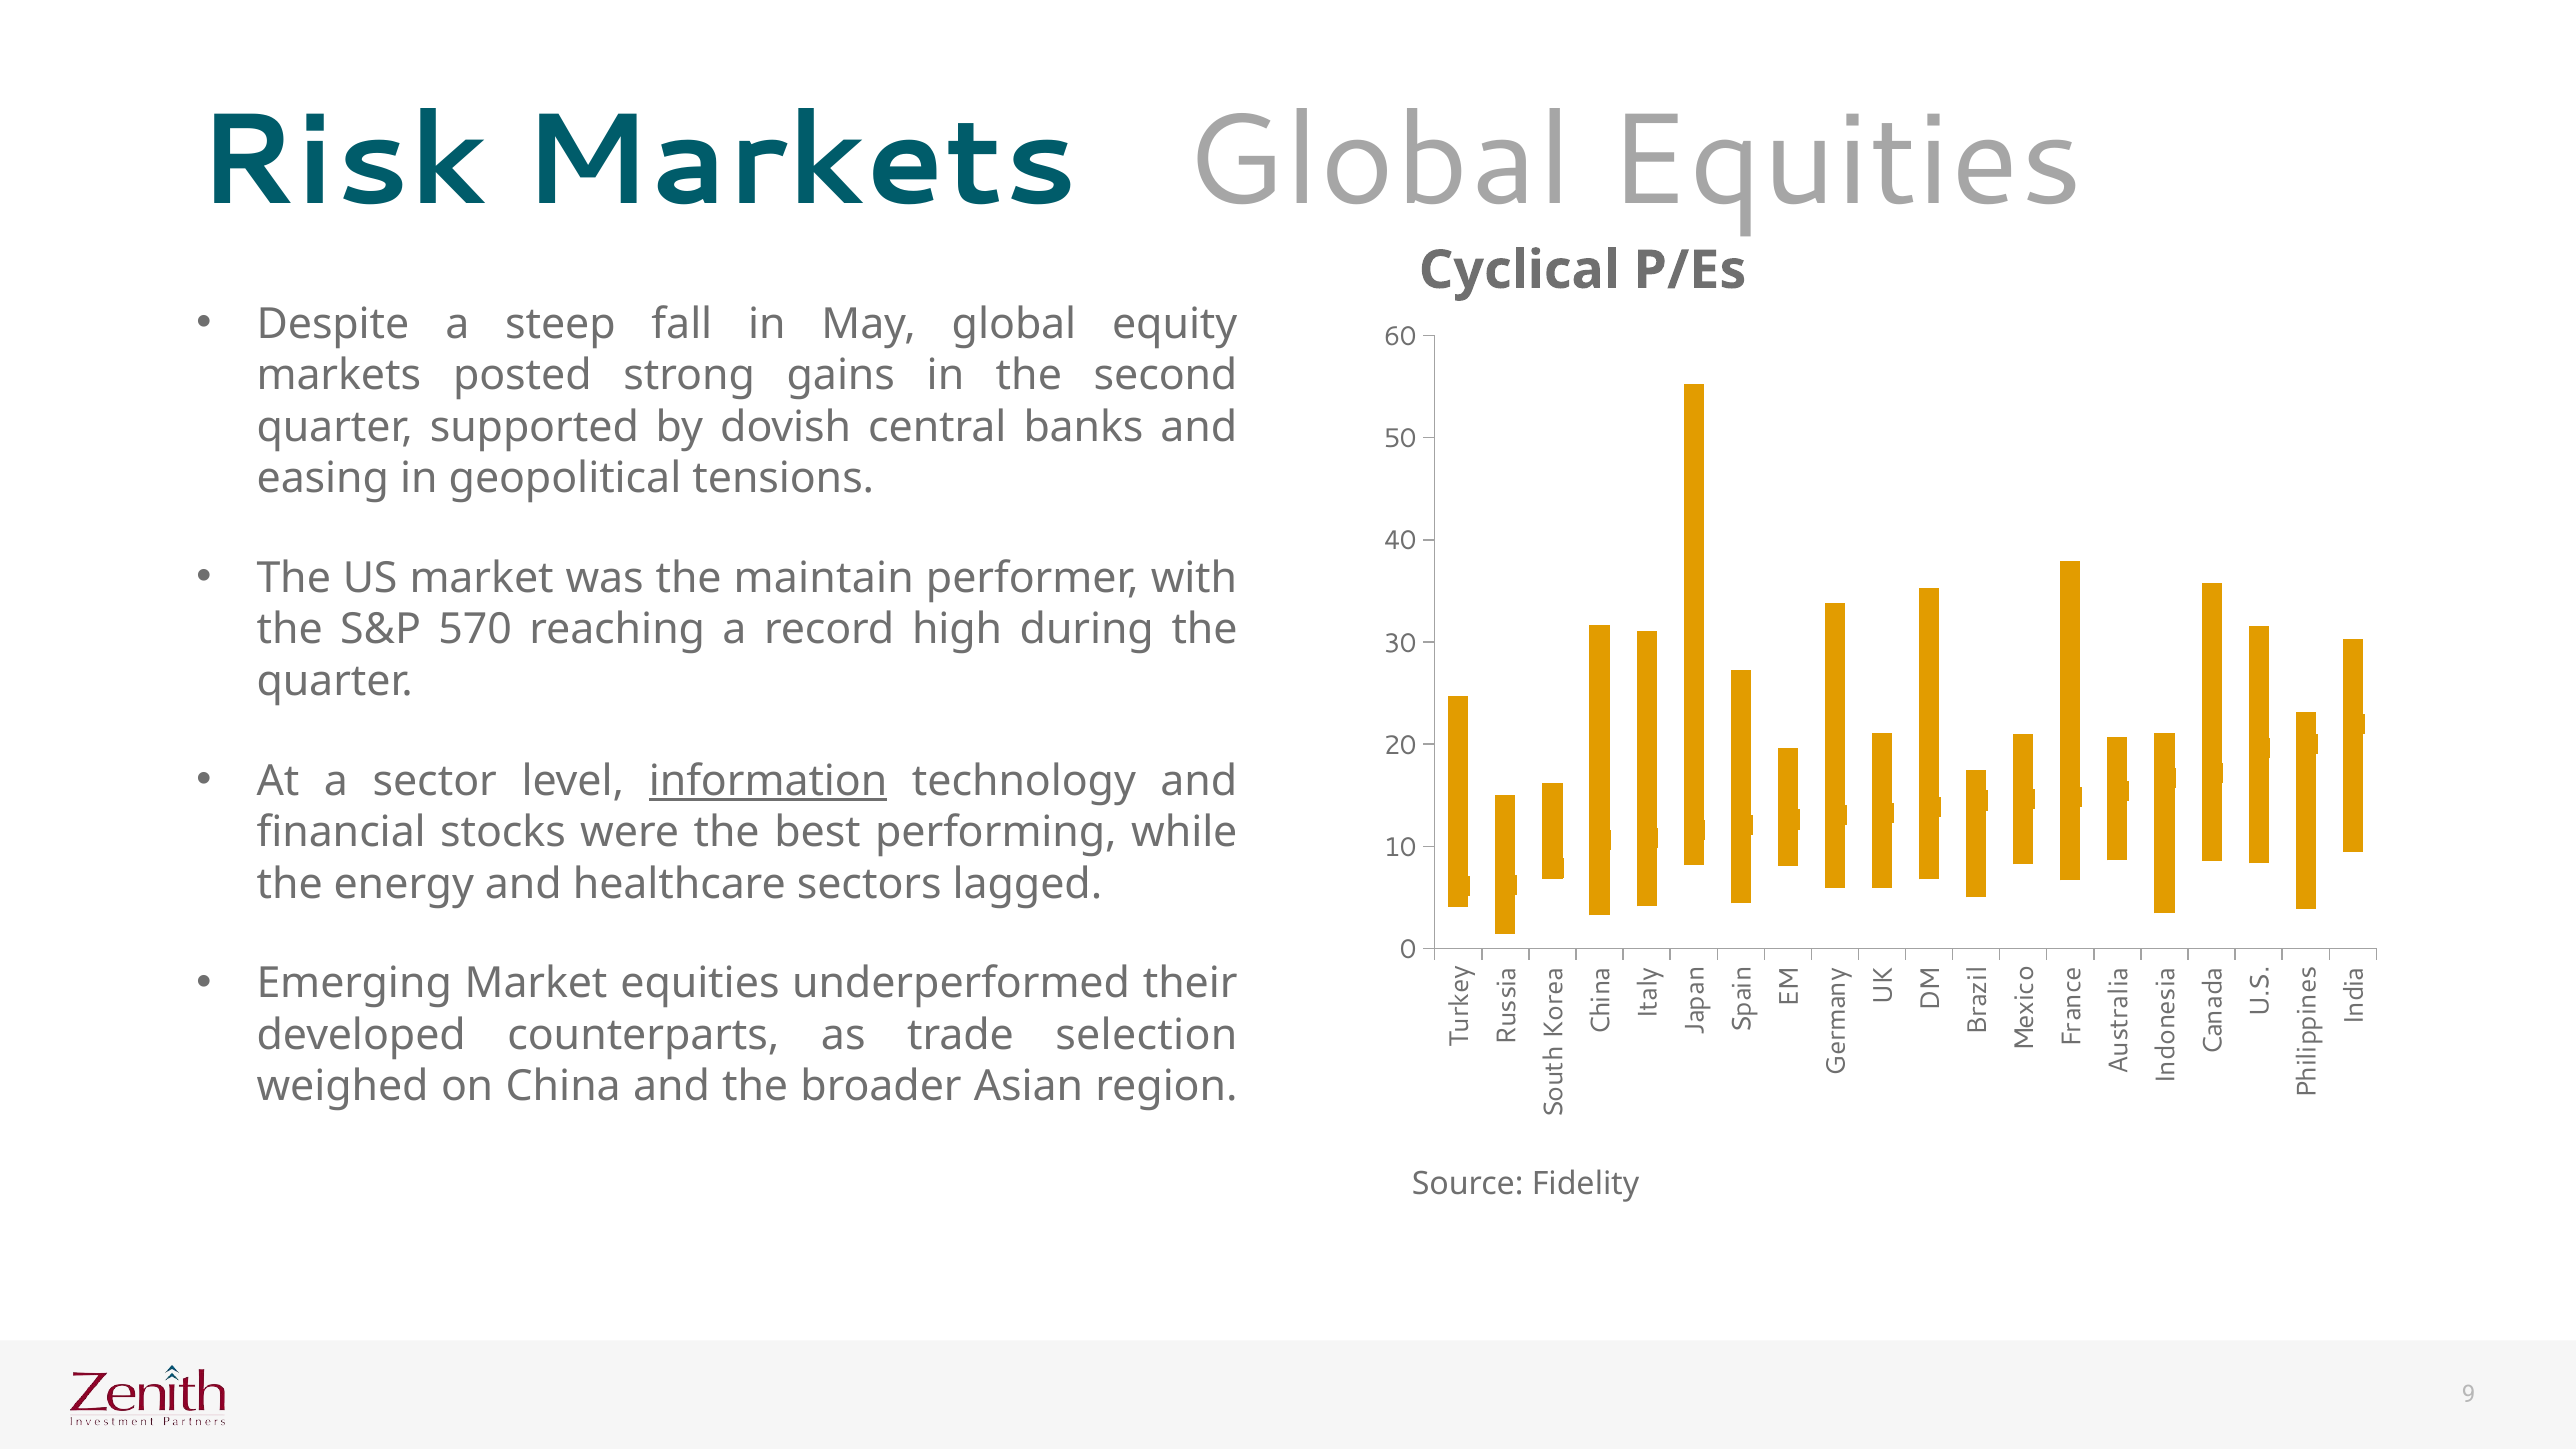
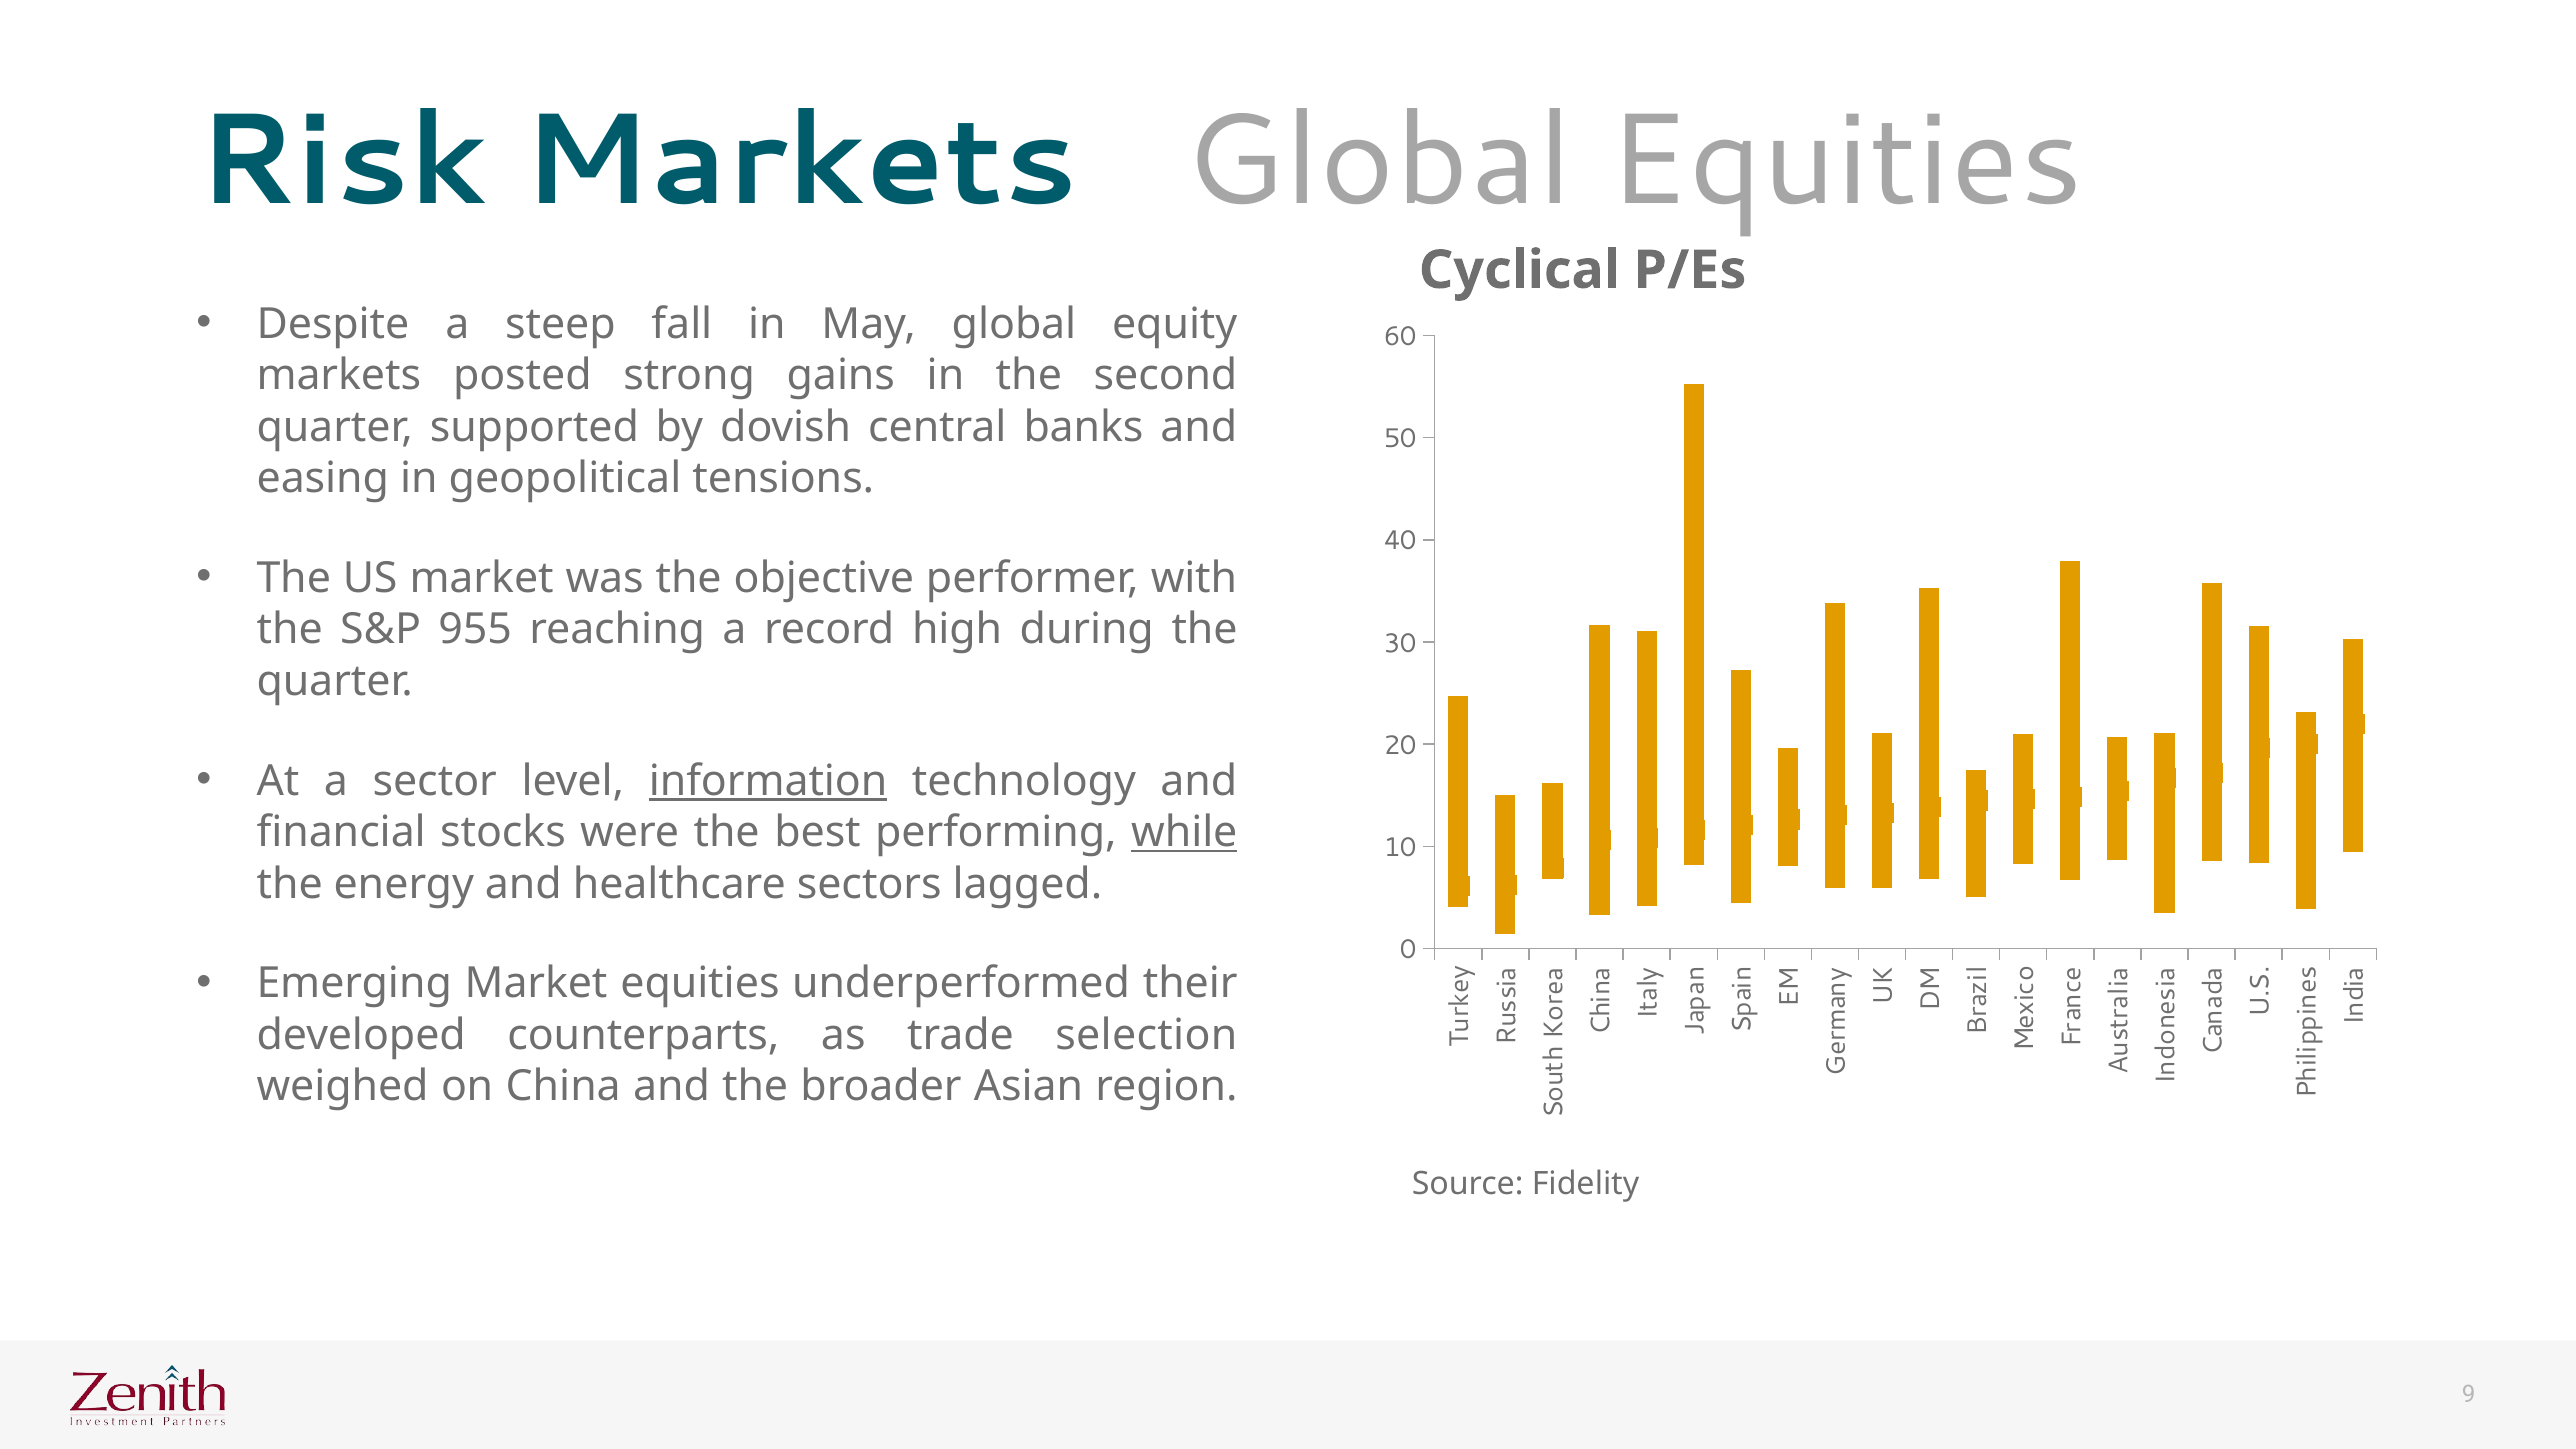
maintain: maintain -> objective (824, 578)
570: 570 -> 955 (475, 630)
while underline: none -> present (1184, 832)
